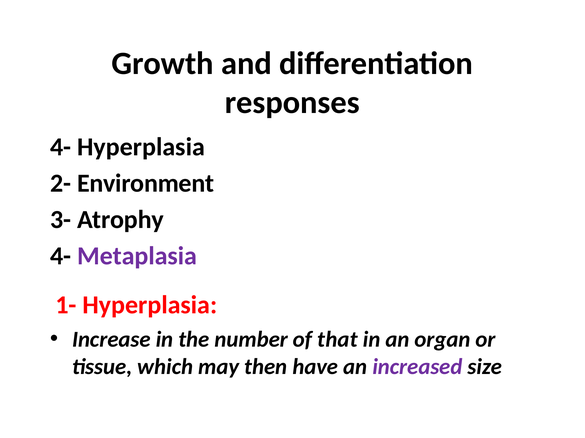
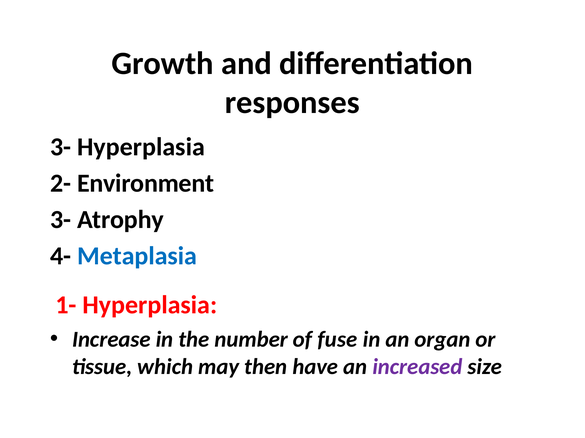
4-: 4- -> 3- (61, 147)
Metaplasia colour: purple -> blue (137, 256)
that: that -> fuse (337, 340)
